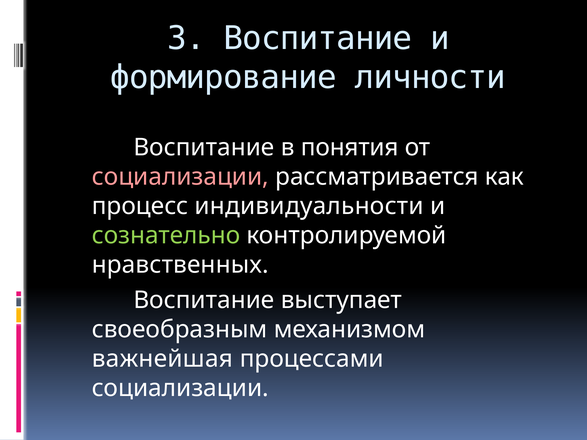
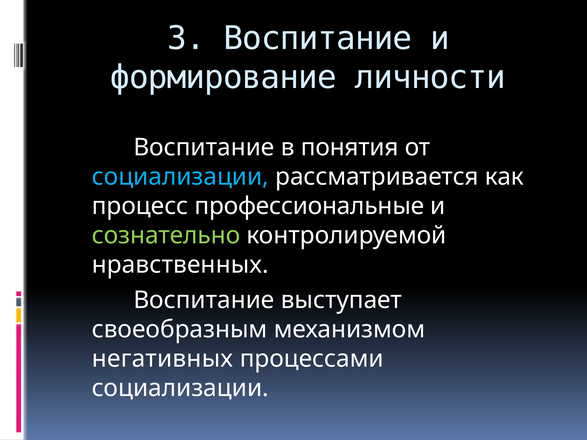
социализации colour: pink -> light blue (180, 177)
индивидуальности: индивидуальности -> профессиональные (309, 206)
важнейшая: важнейшая -> негативных (162, 359)
